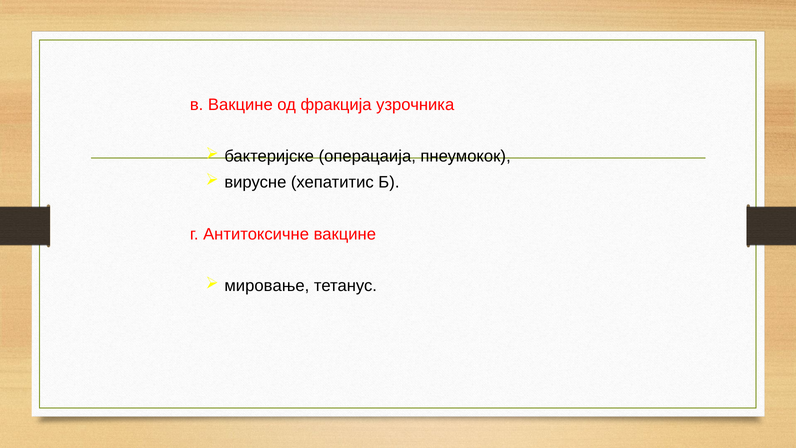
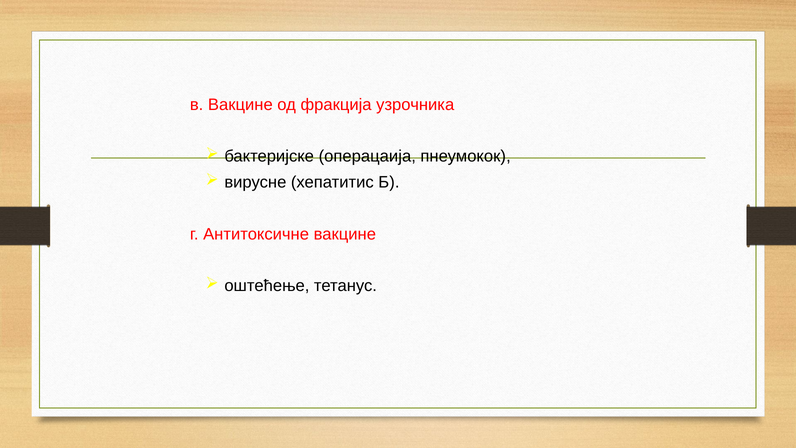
мировање: мировање -> оштећење (267, 286)
